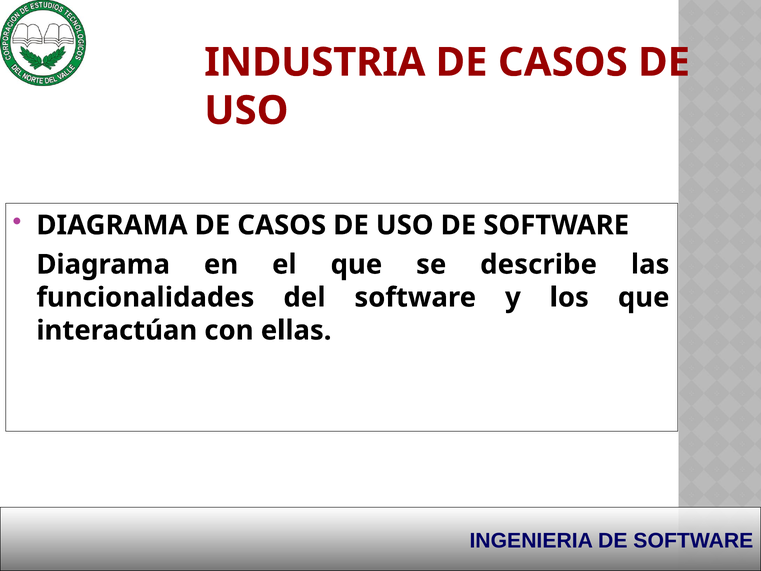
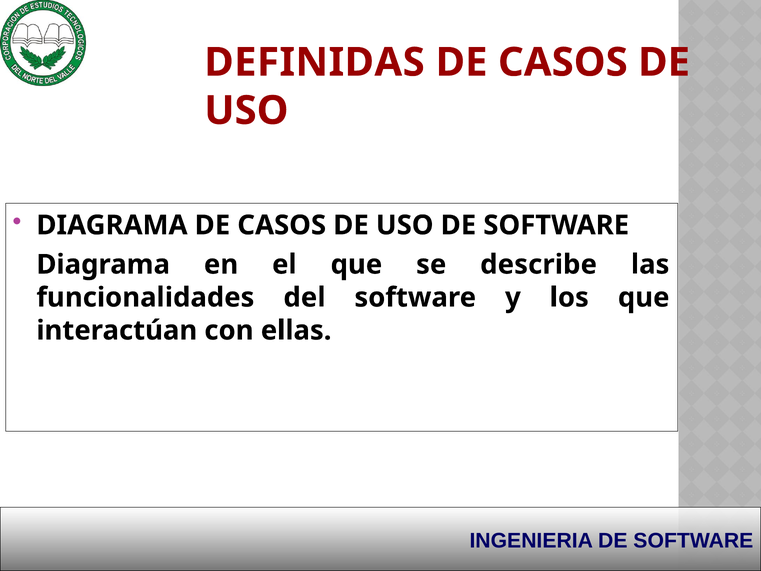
INDUSTRIA: INDUSTRIA -> DEFINIDAS (315, 62)
